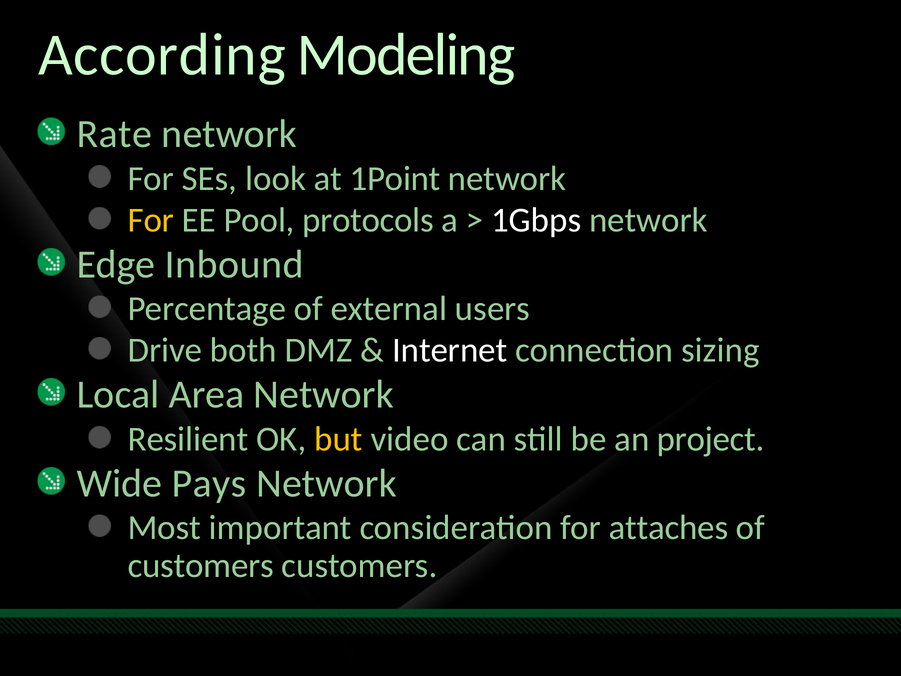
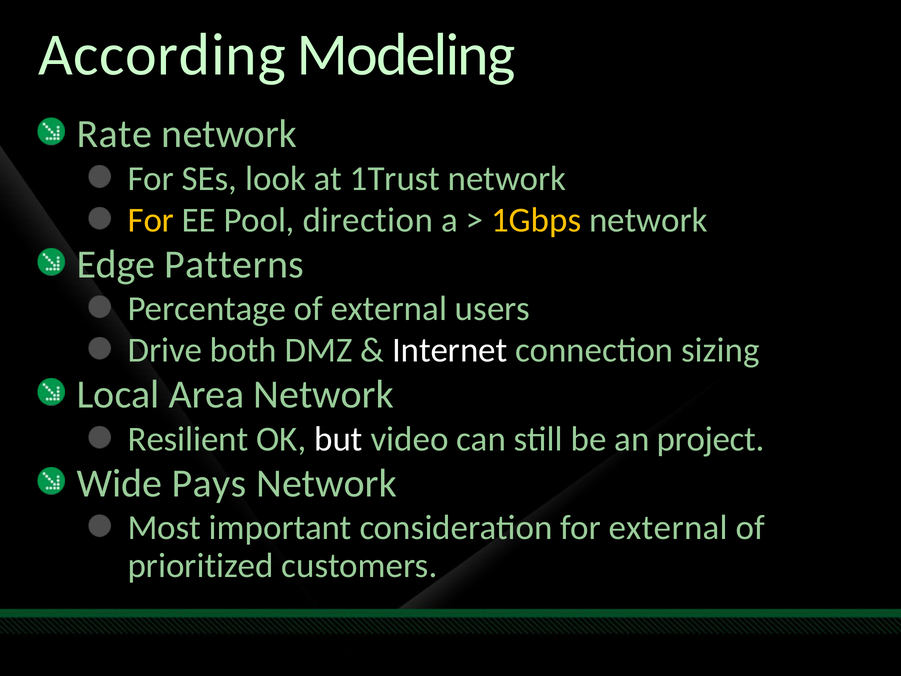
1Point: 1Point -> 1Trust (395, 178)
protocols: protocols -> direction (368, 220)
1Gbps colour: white -> yellow (536, 220)
Inbound: Inbound -> Patterns (234, 264)
but colour: yellow -> white (338, 439)
for attaches: attaches -> external (668, 528)
customers: customers -> prioritized (201, 565)
